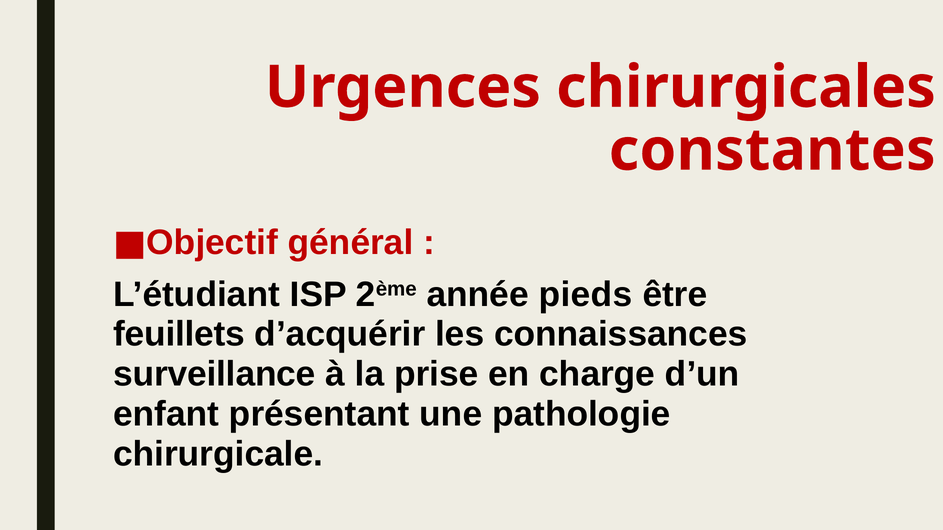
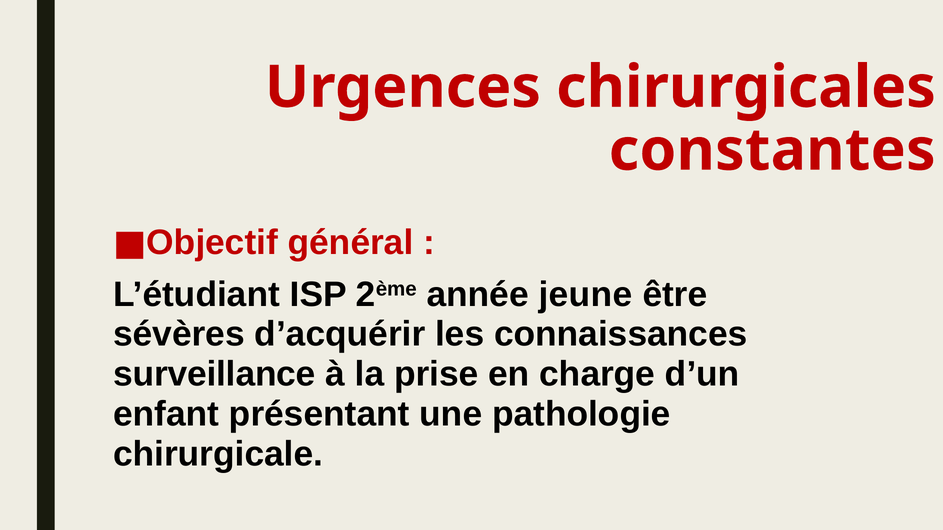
pieds: pieds -> jeune (585, 295)
feuillets: feuillets -> sévères (179, 335)
